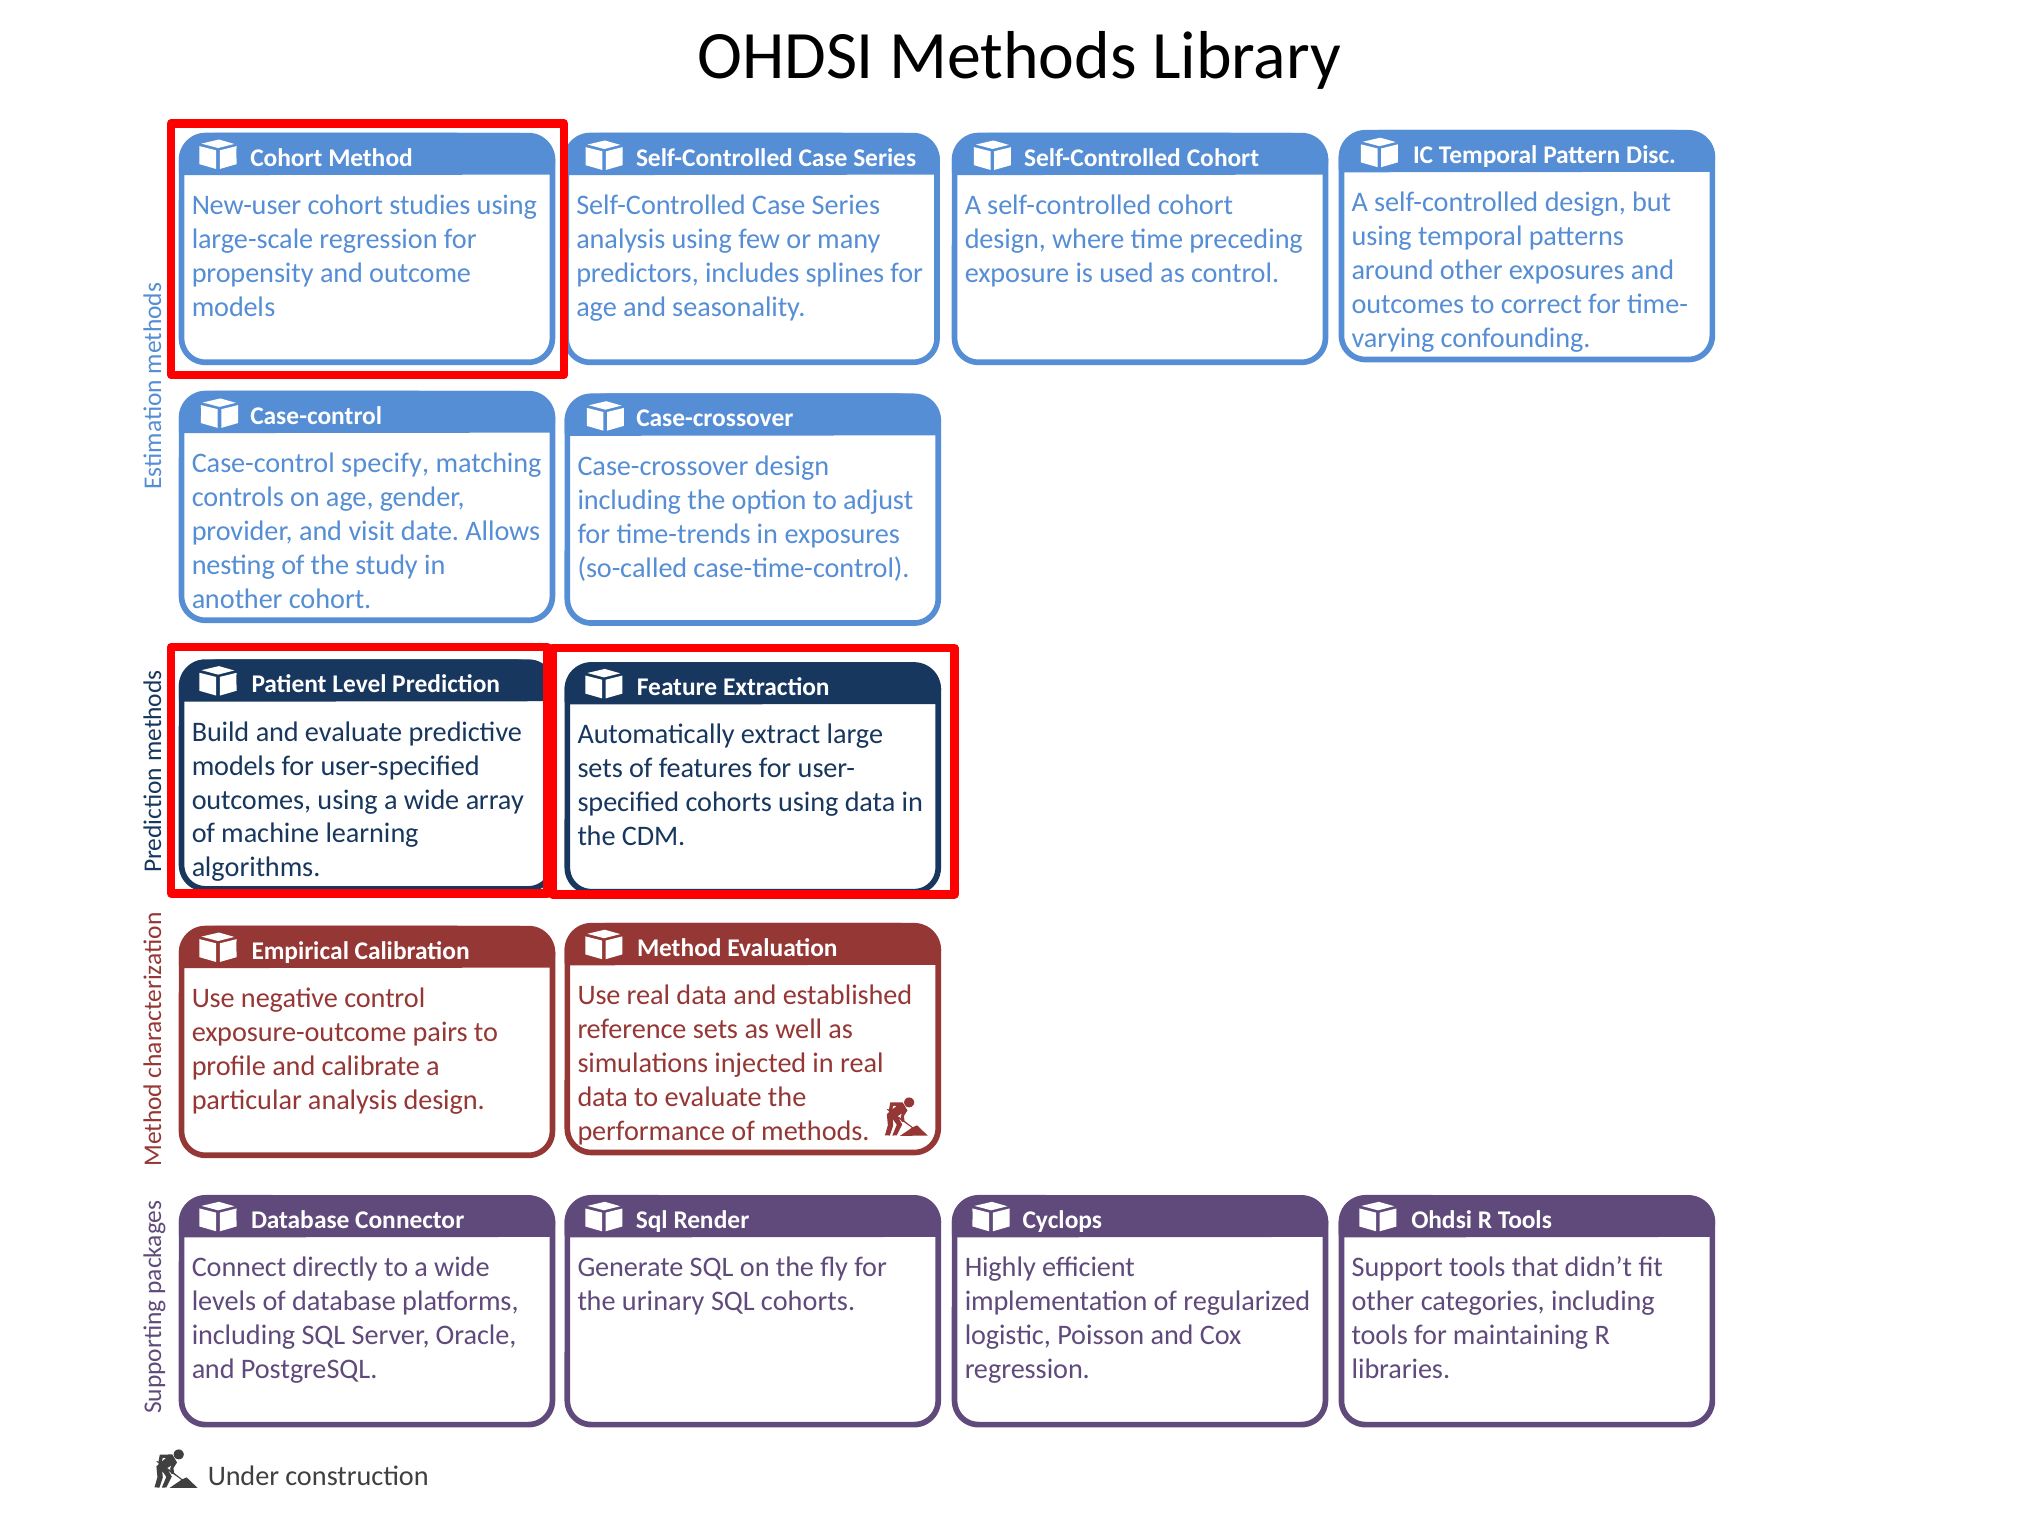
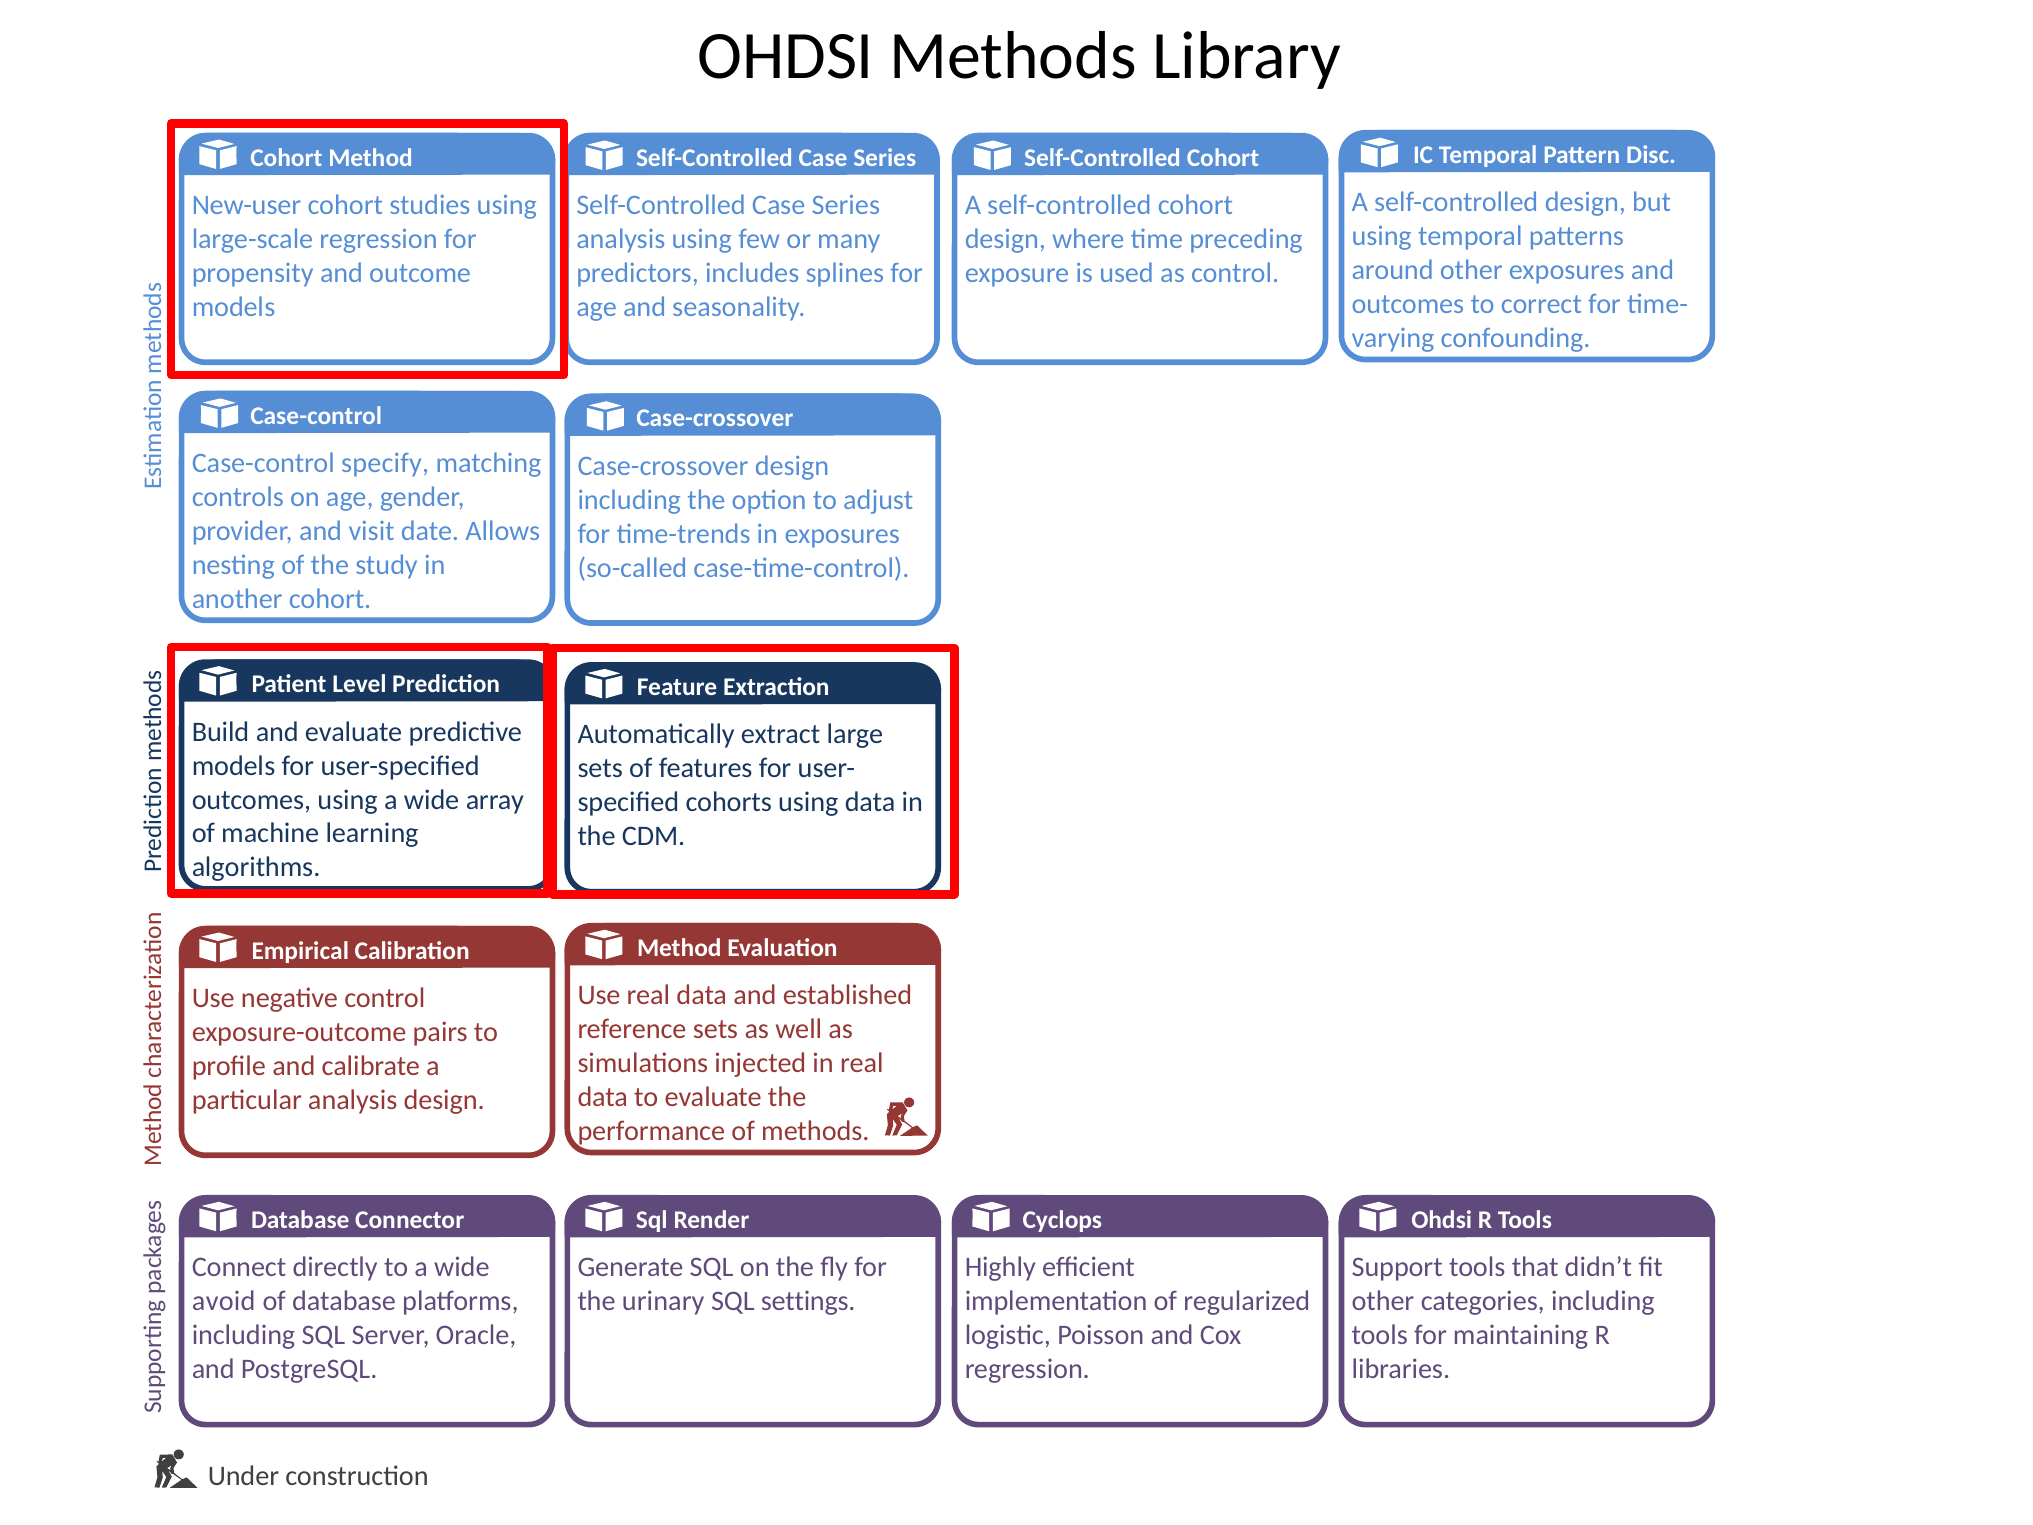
levels: levels -> avoid (224, 1301)
cohorts: cohorts -> settings (808, 1301)
